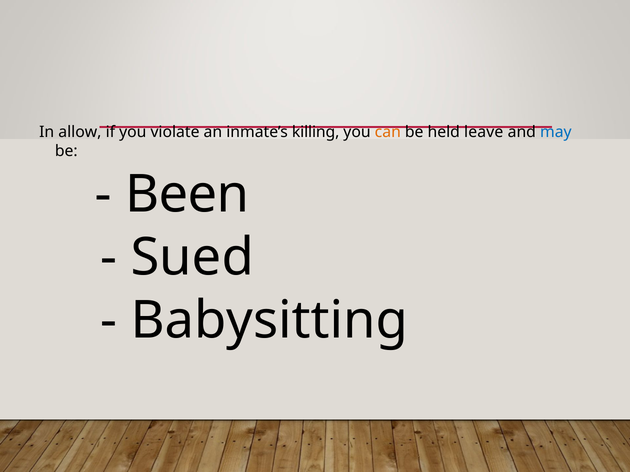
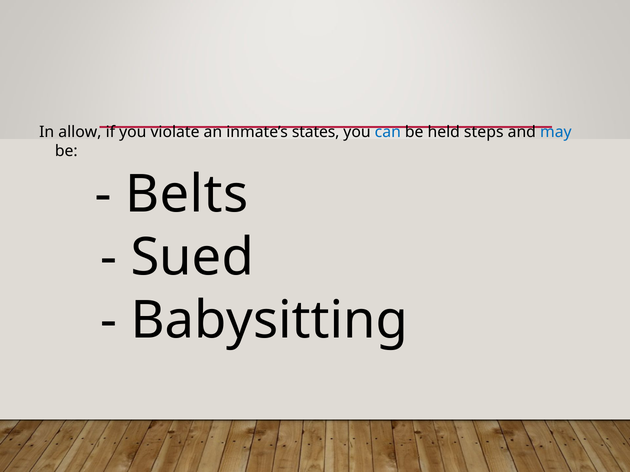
killing: killing -> states (316, 132)
can colour: orange -> blue (388, 132)
leave: leave -> steps (484, 132)
Been: Been -> Belts (187, 195)
